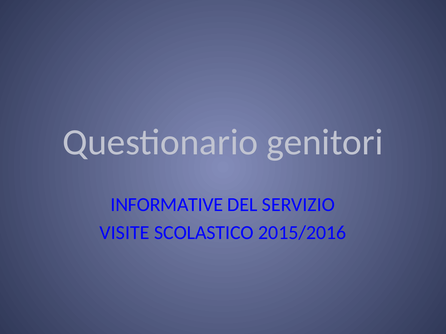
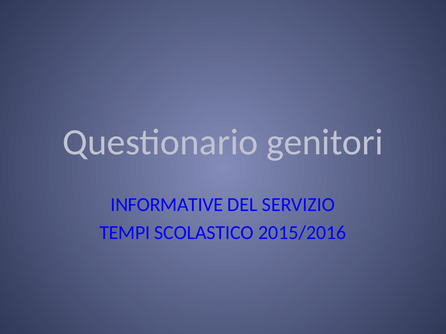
VISITE: VISITE -> TEMPI (125, 233)
